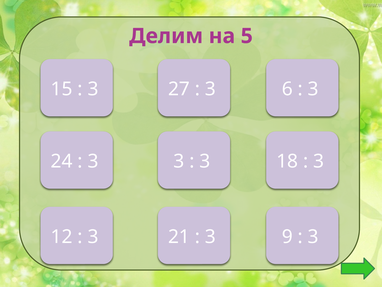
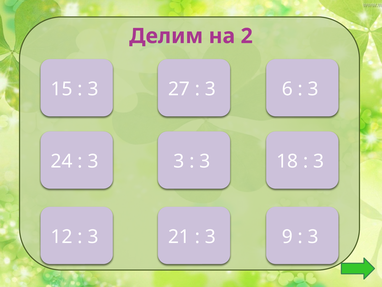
на 5: 5 -> 2 (247, 36)
